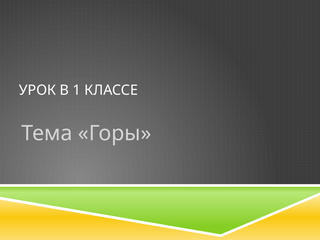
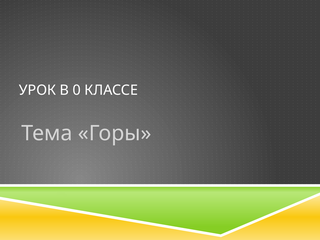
1: 1 -> 0 (77, 90)
